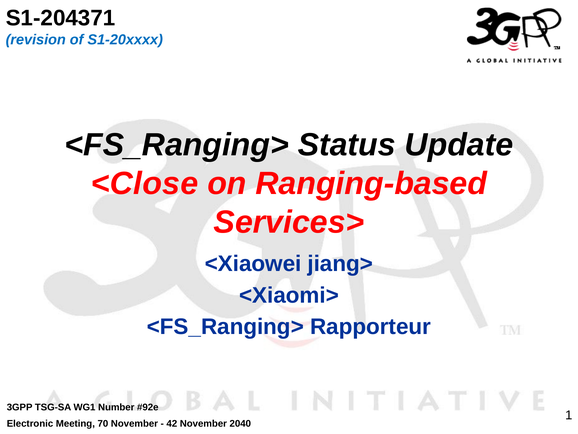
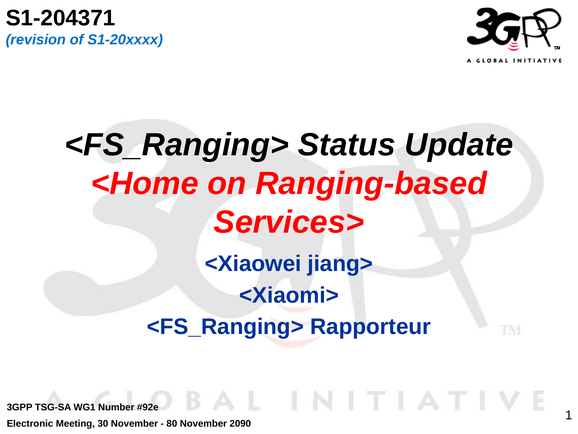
<Close: <Close -> <Home (145, 183)
70: 70 -> 30 (103, 423)
42: 42 -> 80 (172, 423)
2040: 2040 -> 2090 (240, 423)
